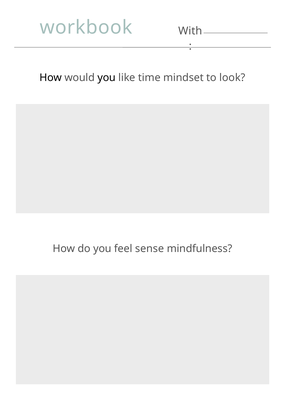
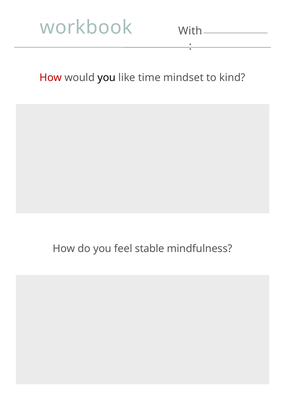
How colour: black -> red (51, 78)
look: look -> kind (232, 78)
sense: sense -> stable (150, 248)
